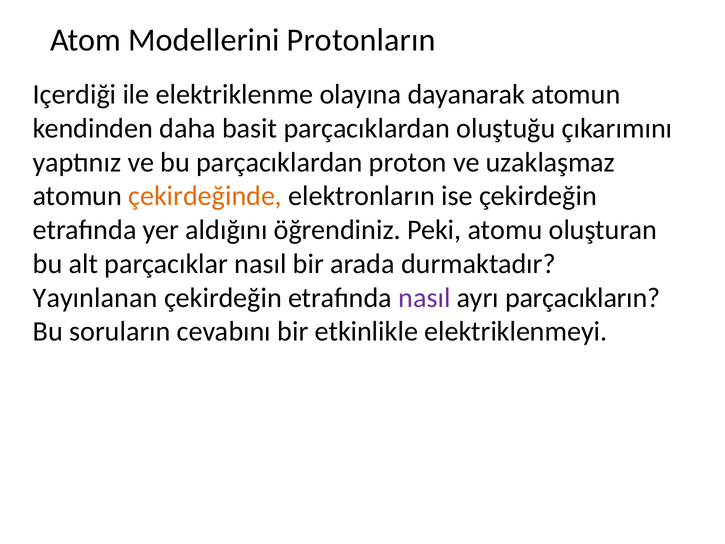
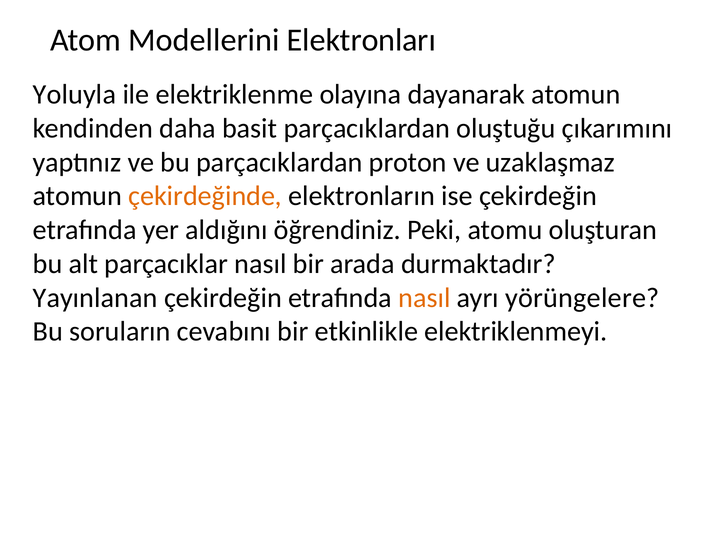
Protonların: Protonların -> Elektronları (361, 40)
Içerdiği: Içerdiği -> Yoluyla (74, 94)
nasıl colour: purple -> orange (424, 298)
parçacıkların: parçacıkların -> yörüngelere (582, 298)
